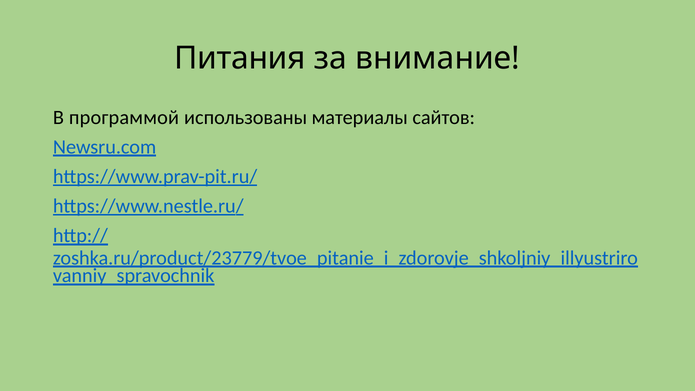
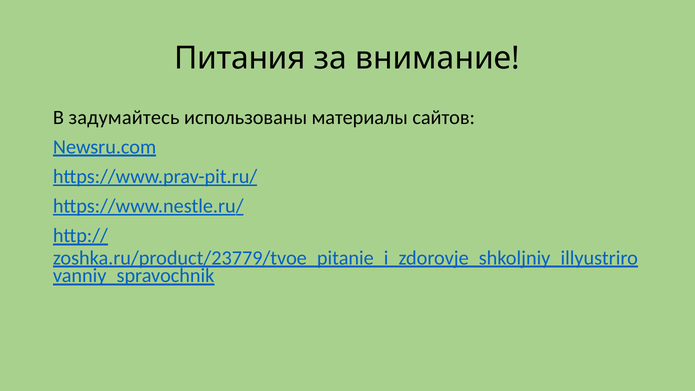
программой: программой -> задумайтесь (124, 118)
